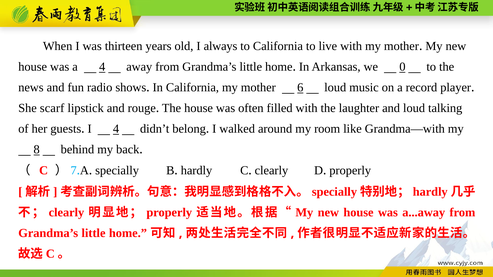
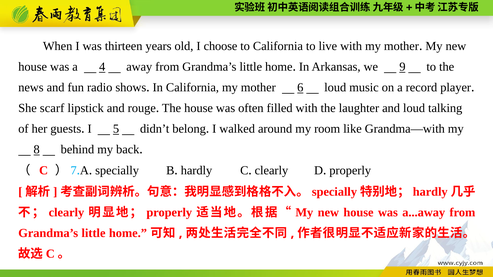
always: always -> choose (221, 46)
0: 0 -> 9 (402, 67)
I 4: 4 -> 5 (116, 129)
